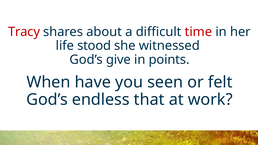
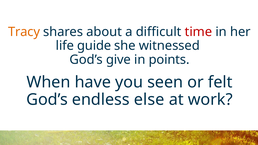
Tracy colour: red -> orange (24, 32)
stood: stood -> guide (94, 46)
that: that -> else (149, 100)
